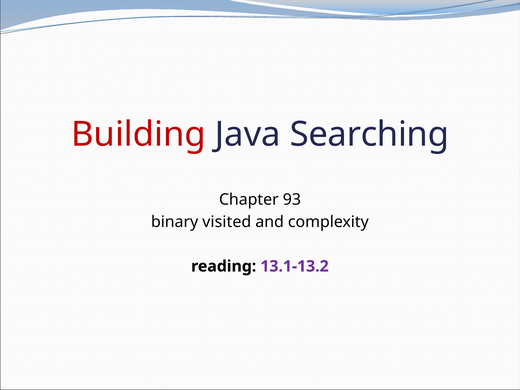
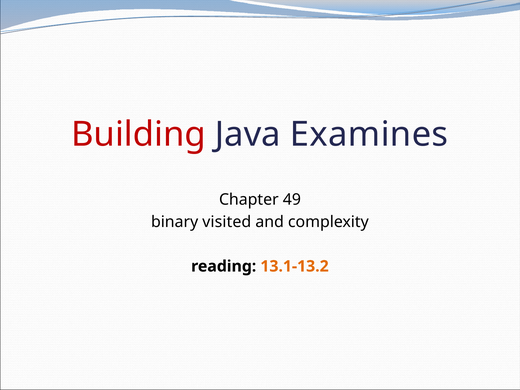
Searching: Searching -> Examines (369, 135)
93: 93 -> 49 (292, 200)
13.1-13.2 colour: purple -> orange (295, 266)
